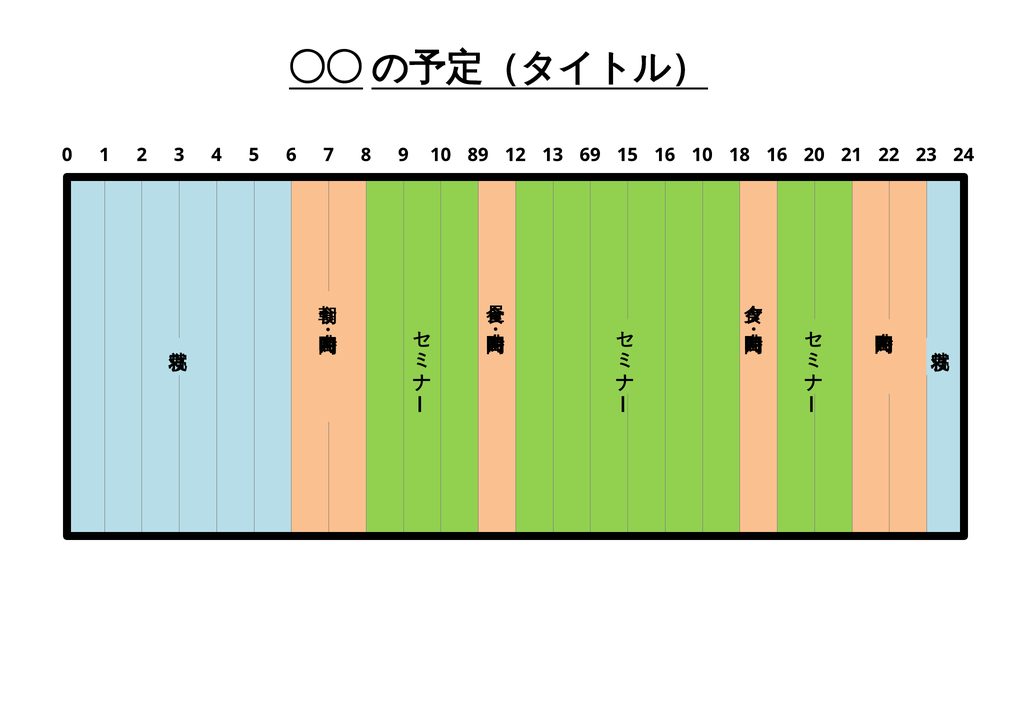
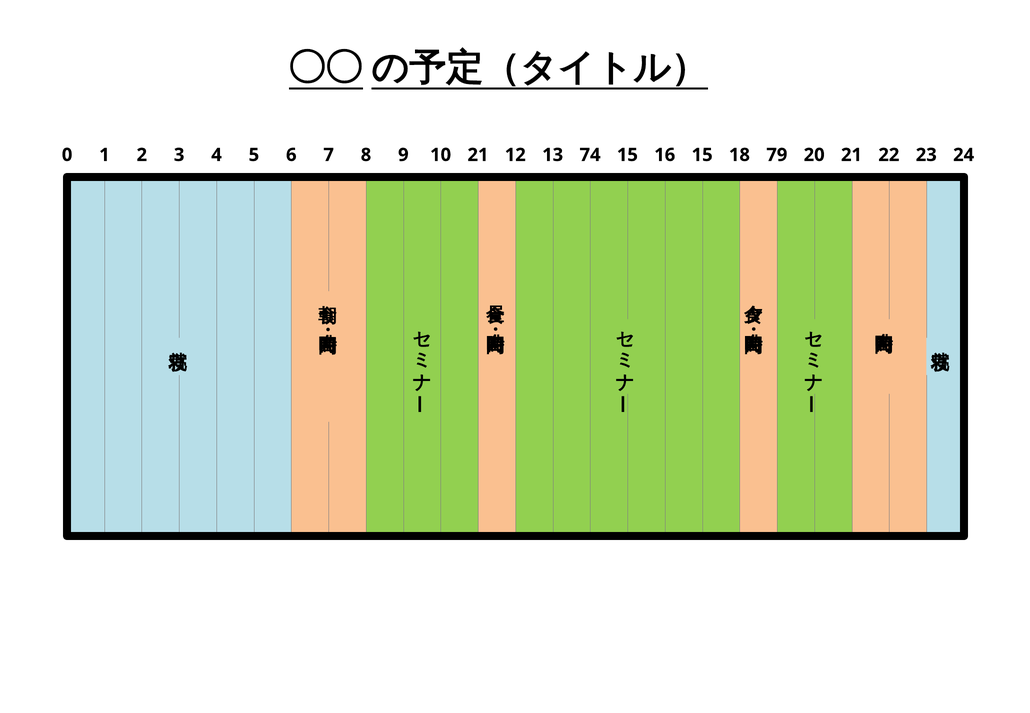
10 89: 89 -> 21 (478, 155)
69: 69 -> 74 (590, 155)
16 10: 10 -> 15 (702, 155)
18 16: 16 -> 79 (777, 155)
